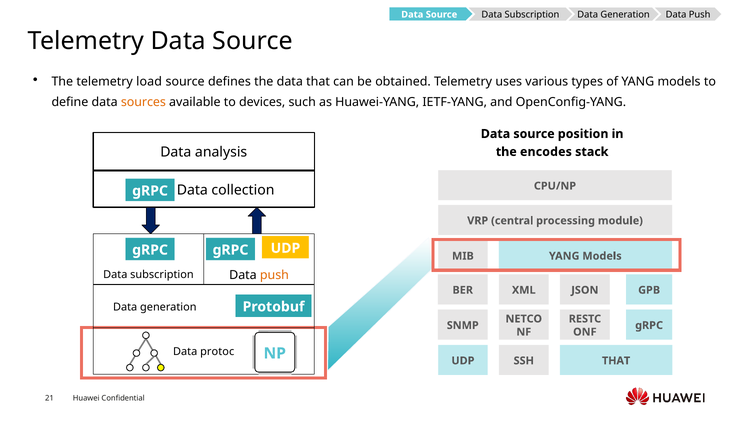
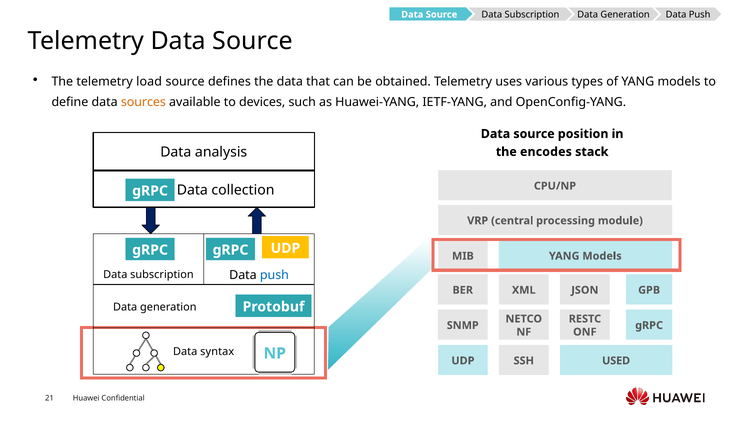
push colour: orange -> blue (274, 275)
protoc: protoc -> syntax (217, 352)
THAT: THAT -> USED (616, 361)
